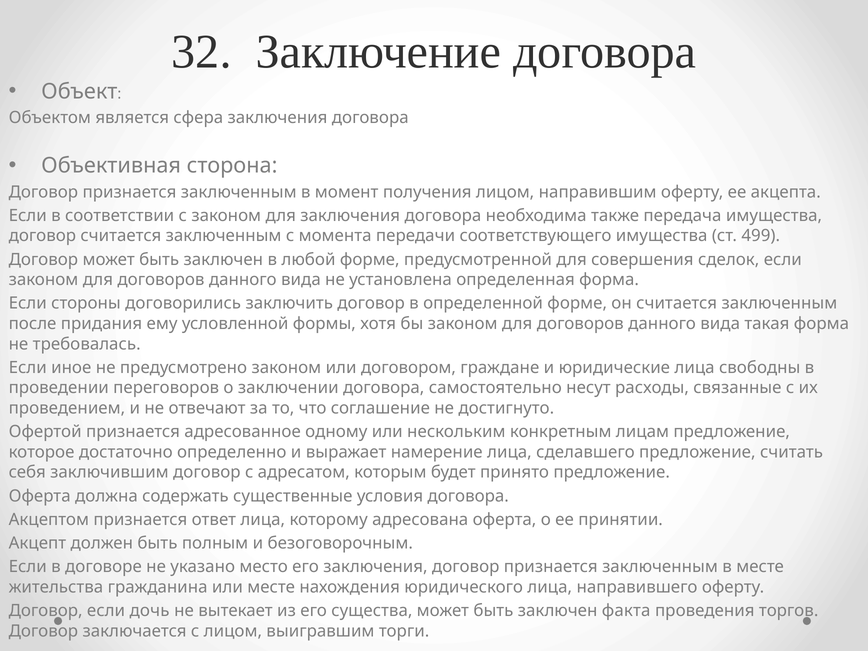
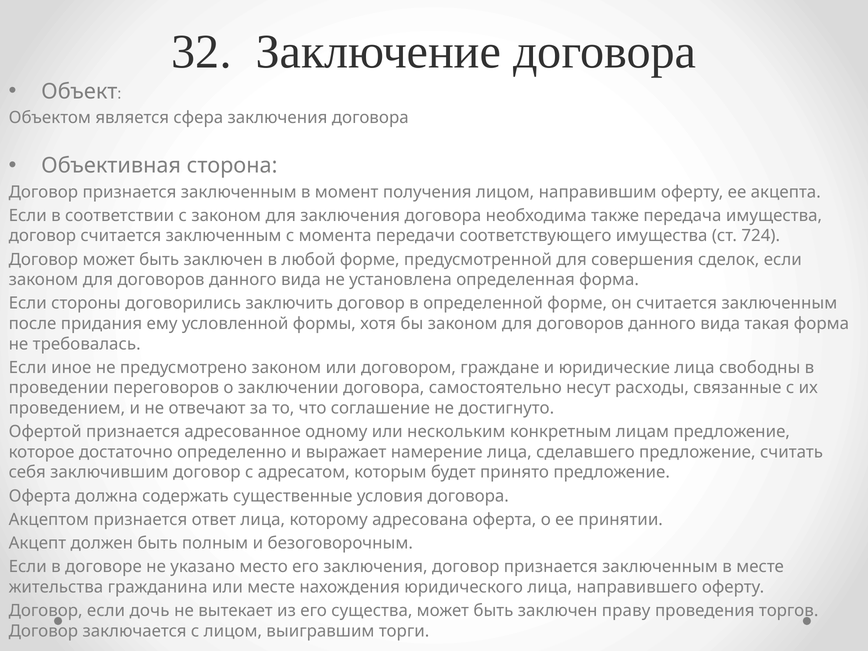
499: 499 -> 724 (761, 236)
факта: факта -> праву (626, 611)
